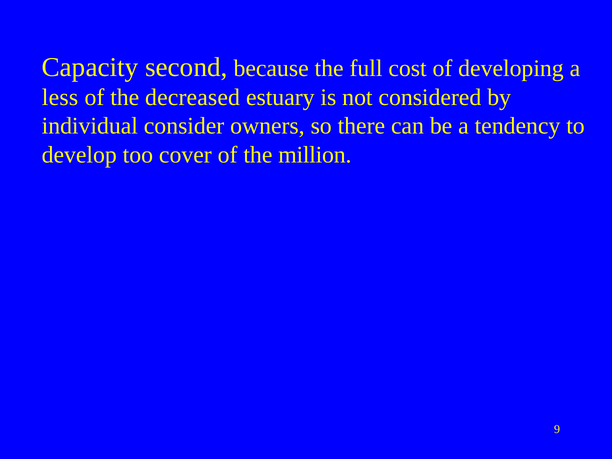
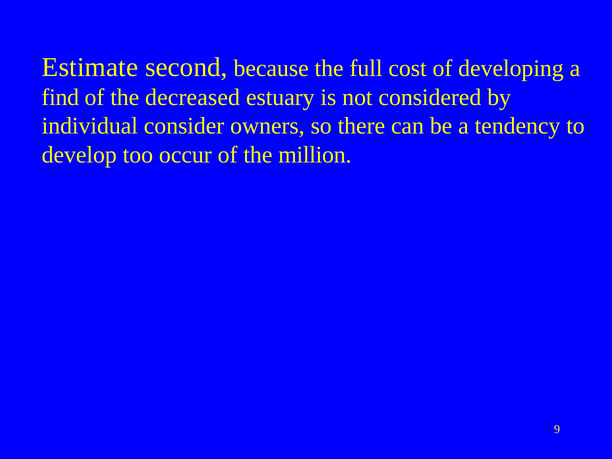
Capacity: Capacity -> Estimate (90, 67)
less: less -> find (60, 98)
cover: cover -> occur (185, 155)
